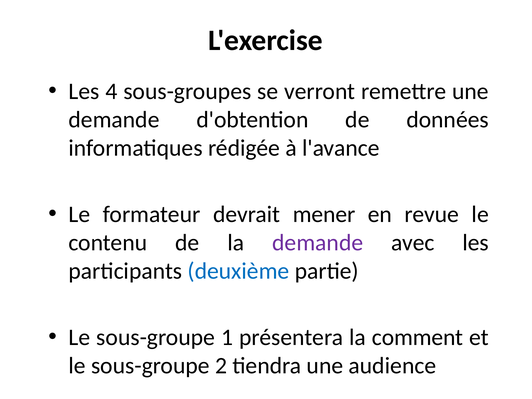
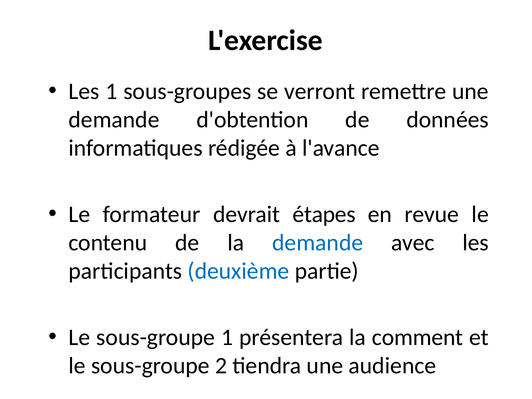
Les 4: 4 -> 1 (111, 91)
mener: mener -> étapes (324, 214)
demande colour: purple -> blue (318, 243)
